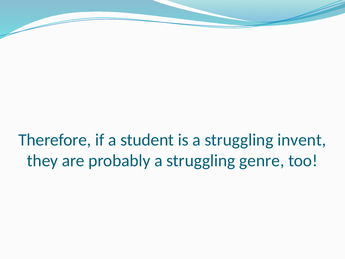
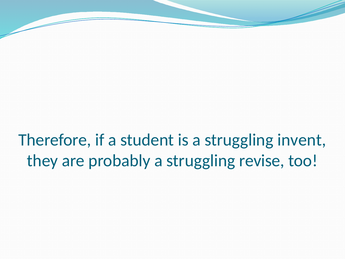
genre: genre -> revise (262, 160)
